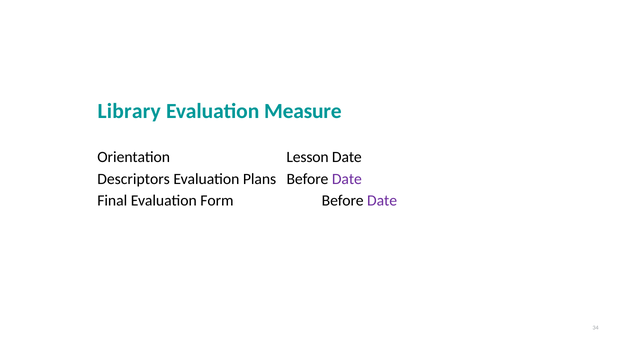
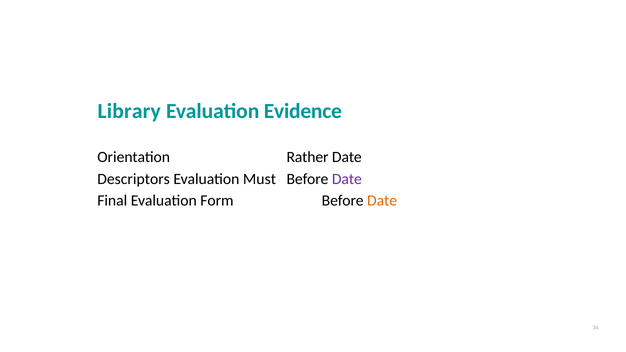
Measure: Measure -> Evidence (303, 111)
Lesson: Lesson -> Rather (308, 157)
Plans: Plans -> Must (259, 179)
Date colour: purple -> orange (382, 201)
